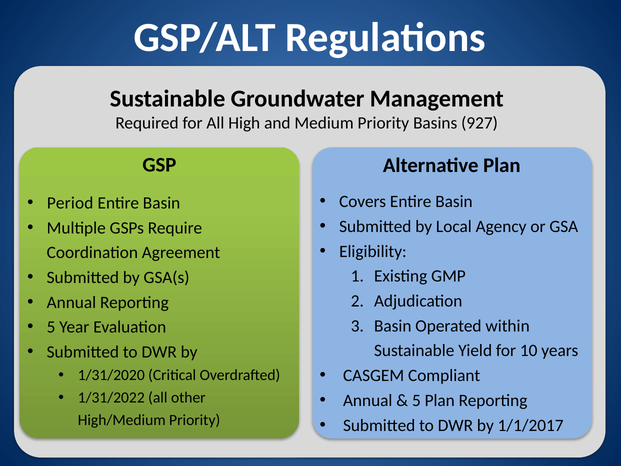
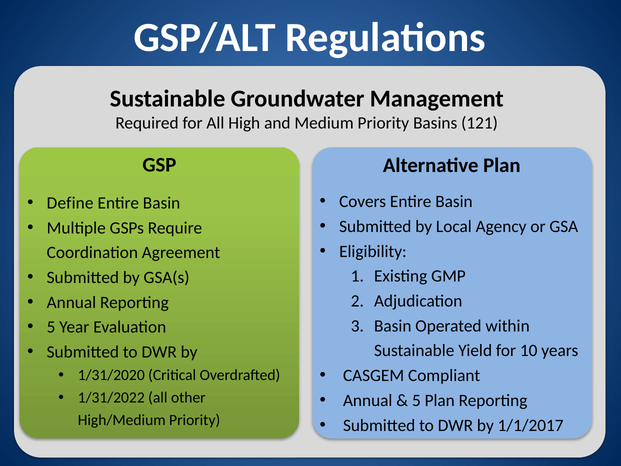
927: 927 -> 121 (480, 123)
Period: Period -> Define (70, 203)
